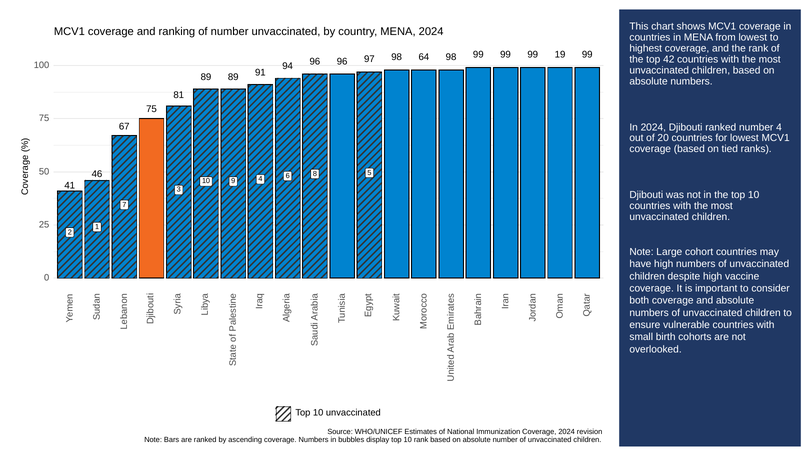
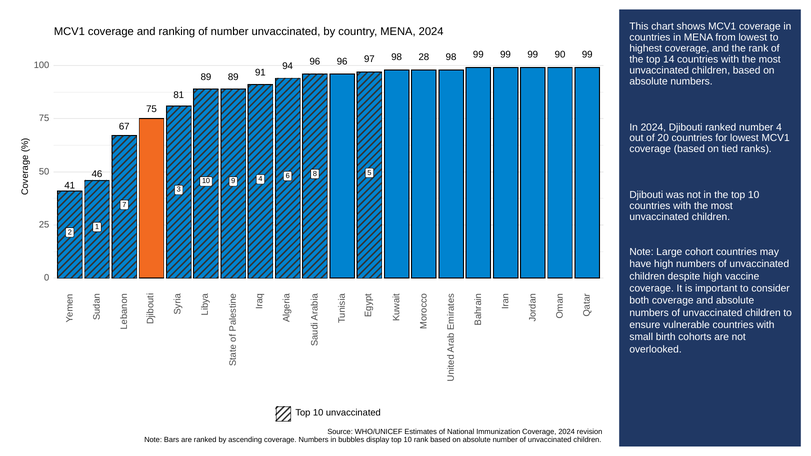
19: 19 -> 90 (560, 55)
42: 42 -> 14 (669, 59)
64: 64 -> 28 (424, 57)
